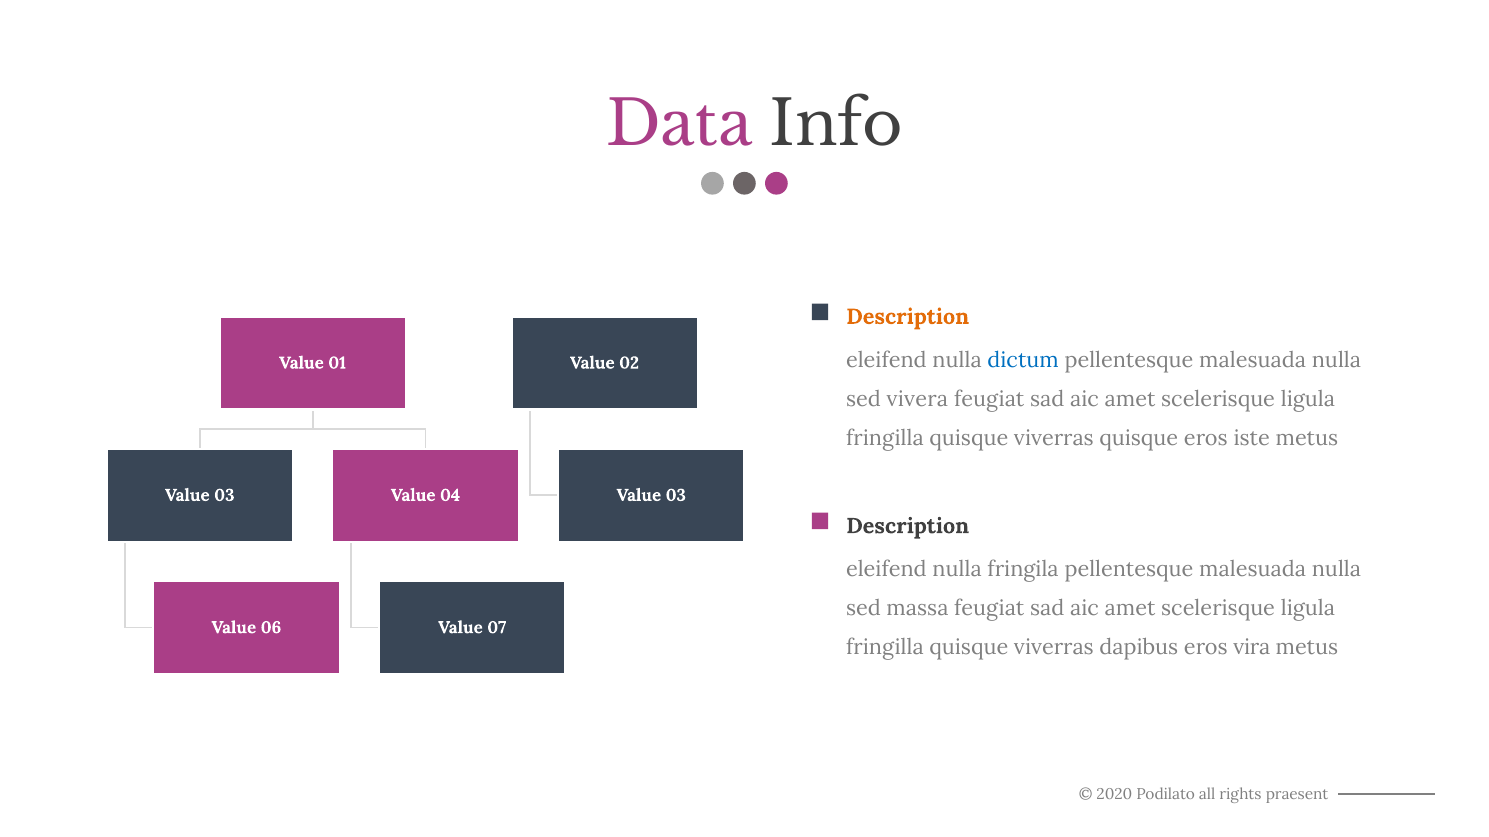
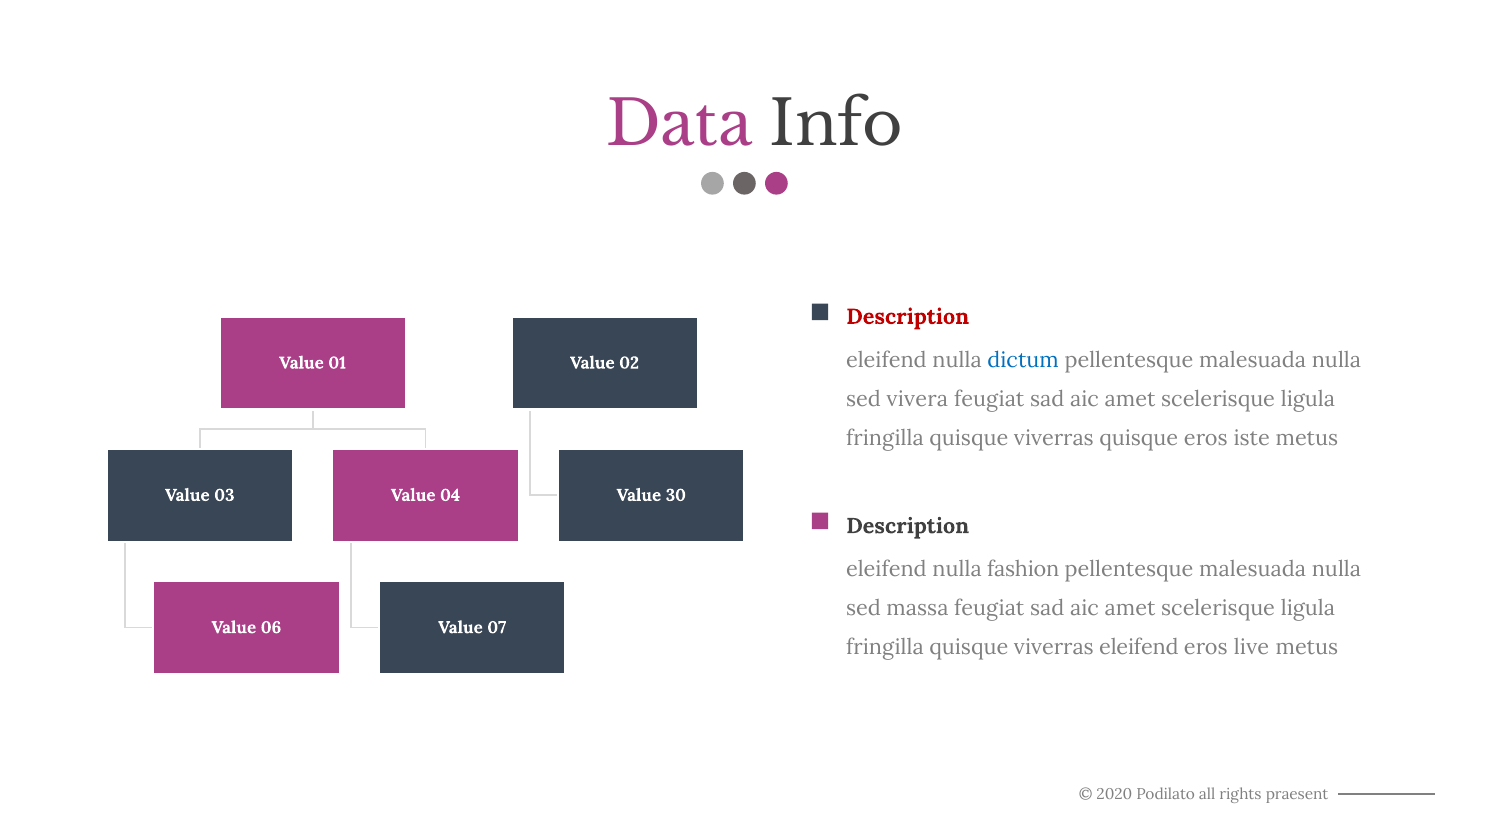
Description colour: orange -> red (908, 317)
03: 03 -> 30 (676, 495)
fringila: fringila -> fashion (1023, 570)
viverras dapibus: dapibus -> eleifend (1139, 648)
vira: vira -> live (1252, 648)
